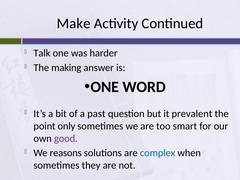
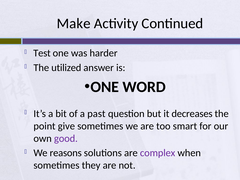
Talk: Talk -> Test (42, 53)
making: making -> utilized (66, 68)
prevalent: prevalent -> decreases (192, 114)
only: only -> give (66, 126)
complex colour: blue -> purple (158, 153)
